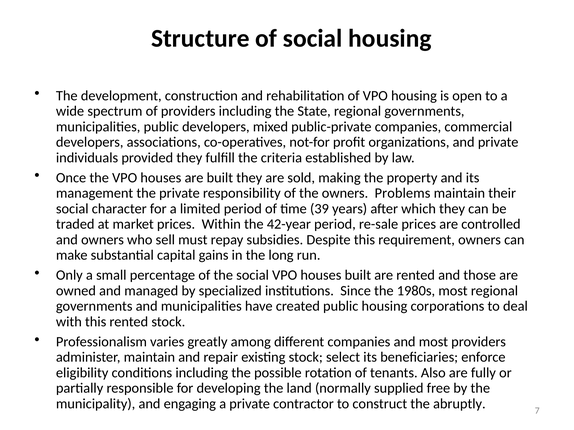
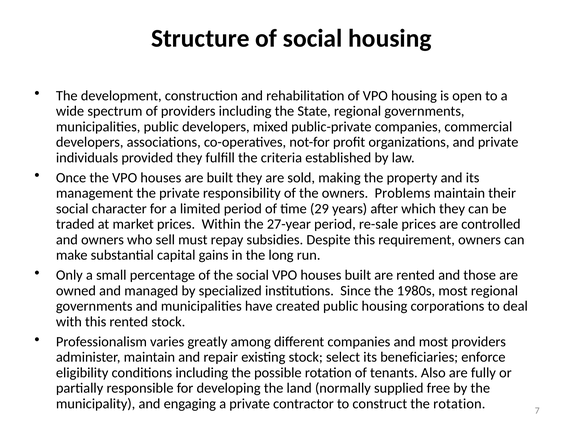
39: 39 -> 29 (319, 209)
42-year: 42-year -> 27-year (289, 224)
the abruptly: abruptly -> rotation (459, 404)
